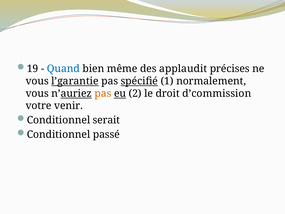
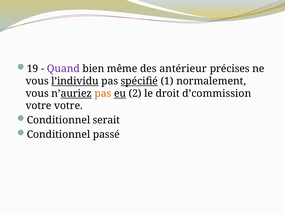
Quand colour: blue -> purple (63, 69)
applaudit: applaudit -> antérieur (183, 69)
l’garantie: l’garantie -> l’individu (75, 81)
votre venir: venir -> votre (68, 106)
